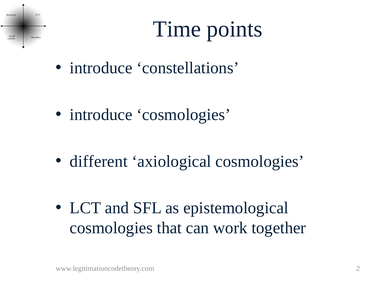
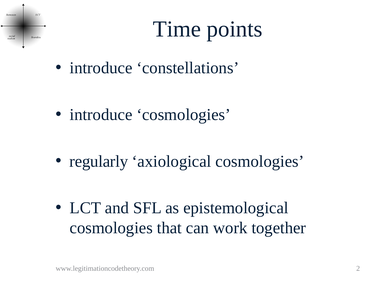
different: different -> regularly (99, 161)
